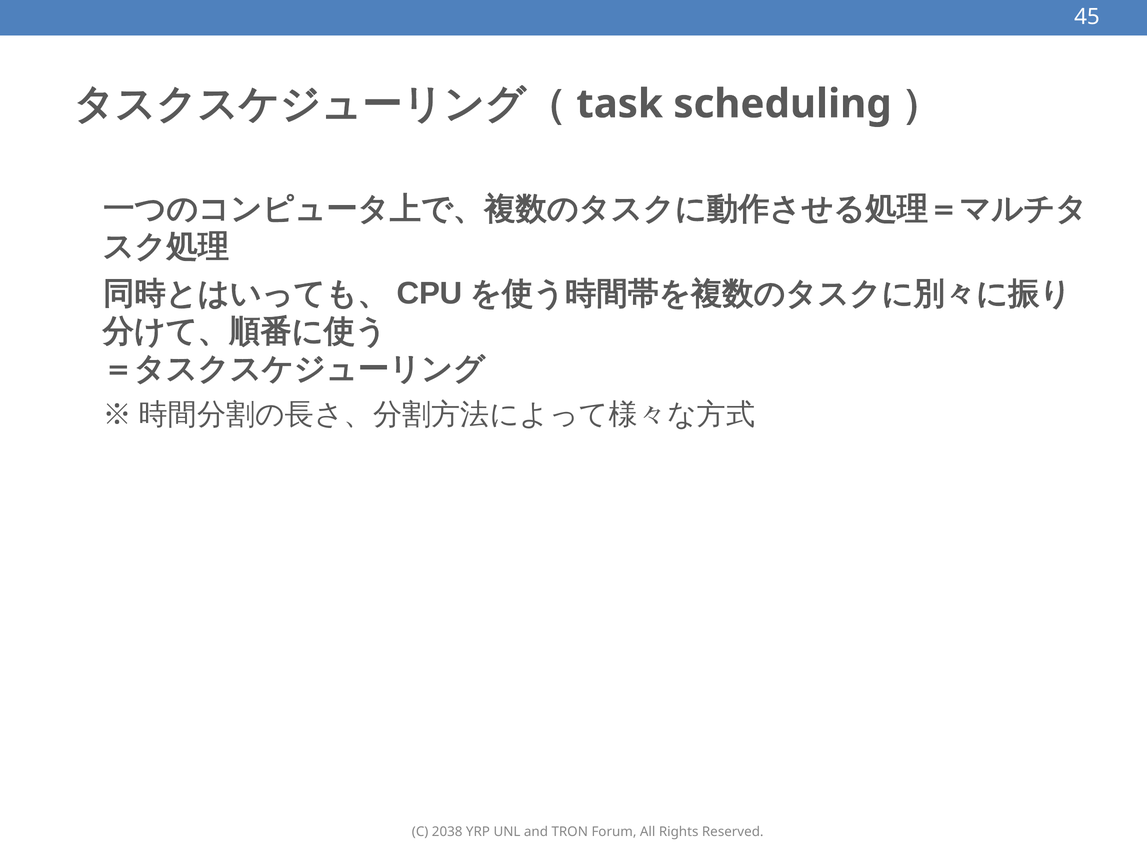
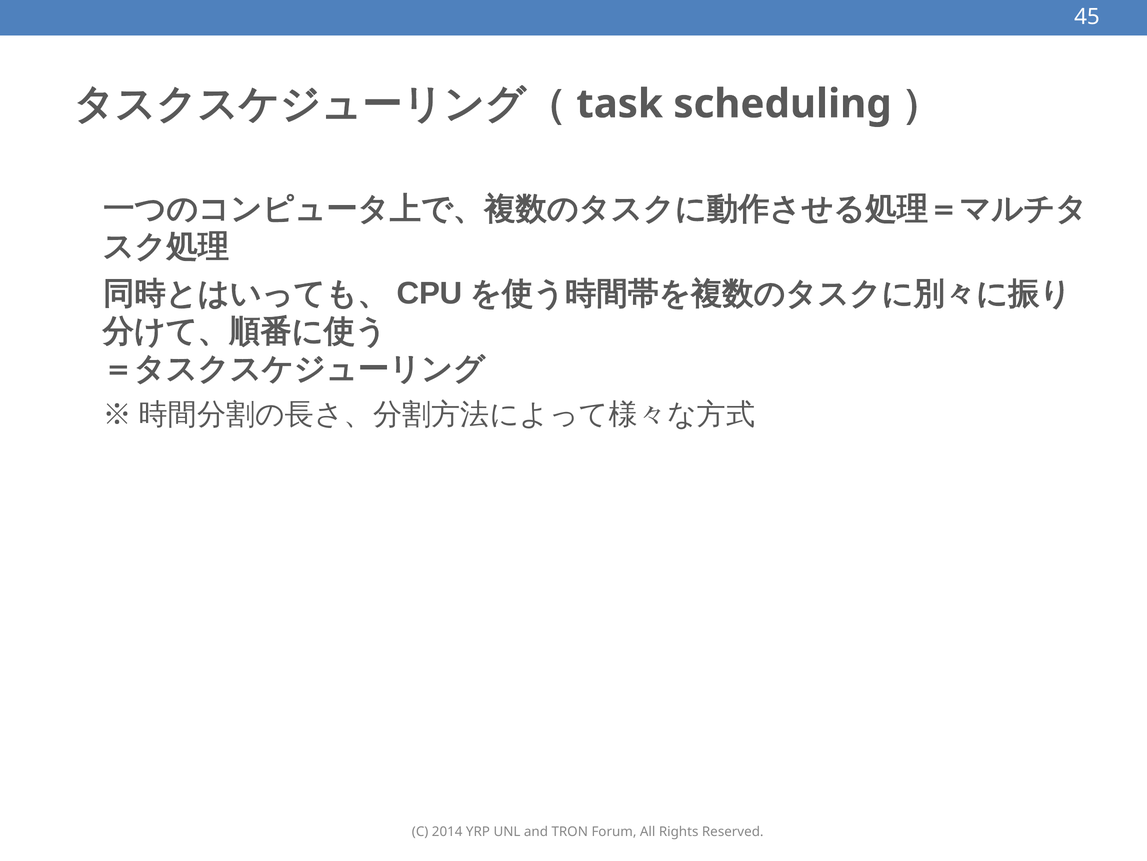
2038: 2038 -> 2014 (447, 831)
